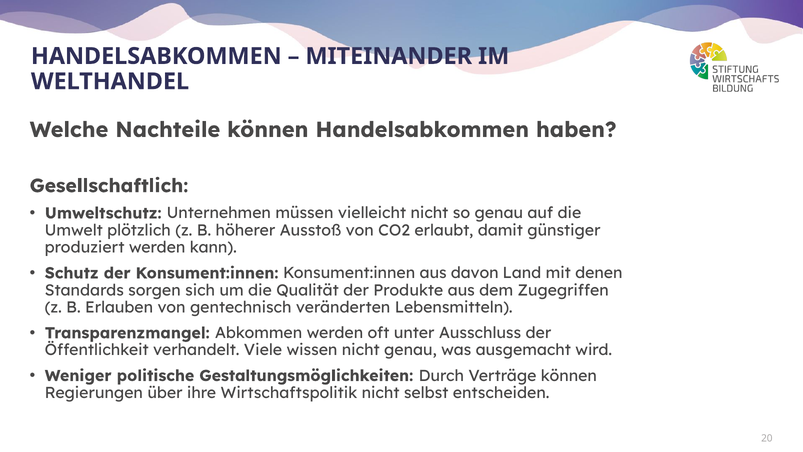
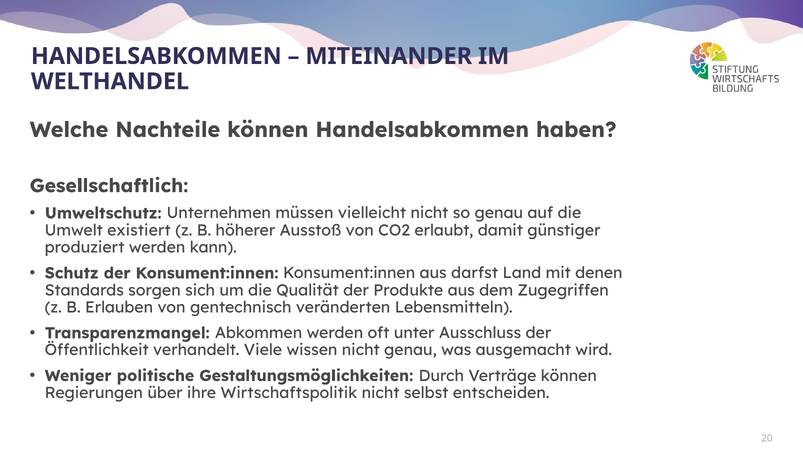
plötzlich: plötzlich -> existiert (139, 230)
davon: davon -> darfst (475, 273)
